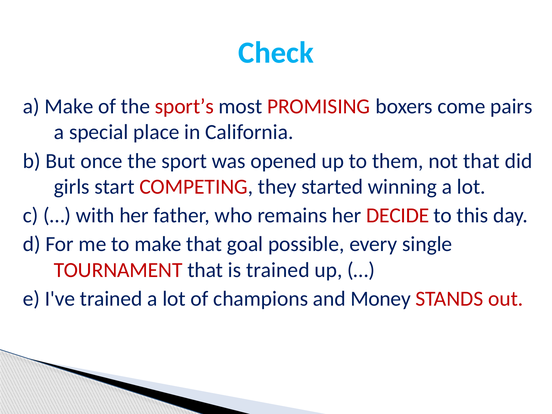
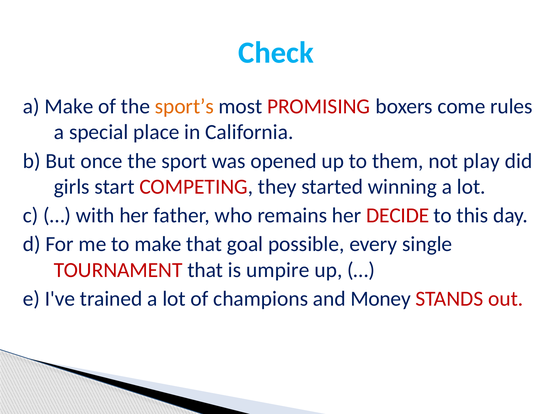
sport’s colour: red -> orange (184, 106)
pairs: pairs -> rules (511, 106)
not that: that -> play (481, 161)
is trained: trained -> umpire (278, 270)
